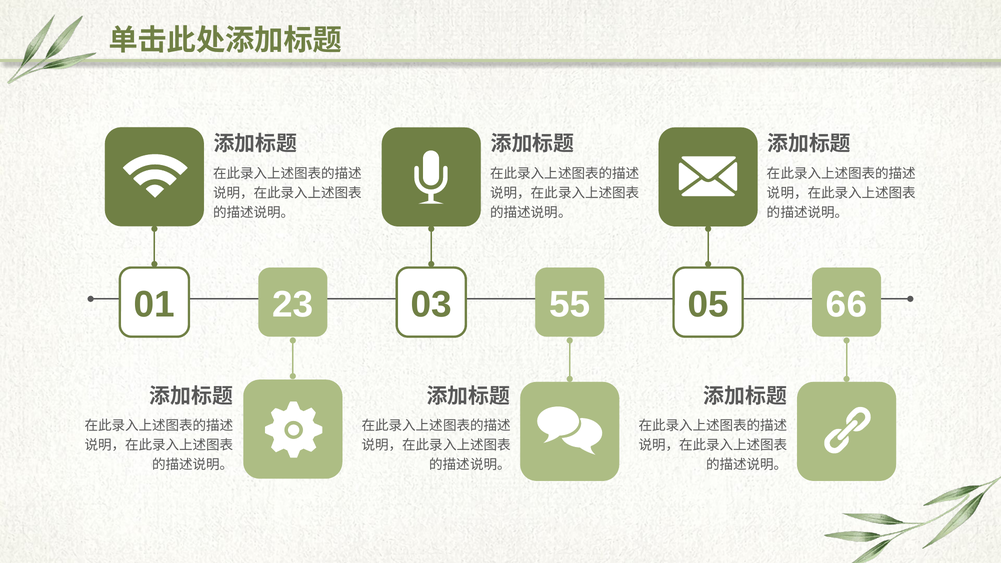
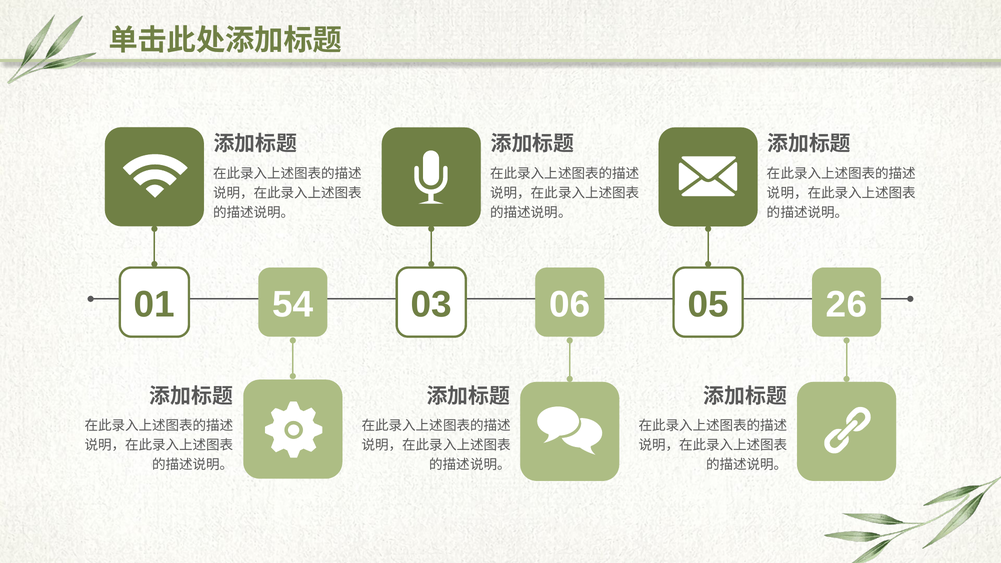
23: 23 -> 54 (293, 305)
55: 55 -> 06 (570, 305)
66: 66 -> 26 (847, 305)
